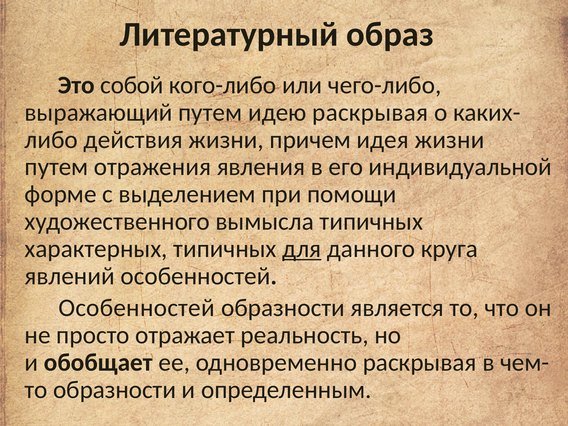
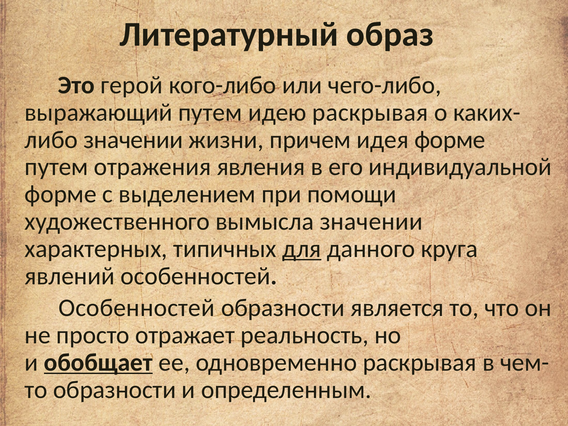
собой: собой -> герой (132, 85)
действия: действия -> значении (133, 140)
идея жизни: жизни -> форме (450, 140)
вымысла типичных: типичных -> значении (371, 222)
обобщает underline: none -> present (98, 363)
